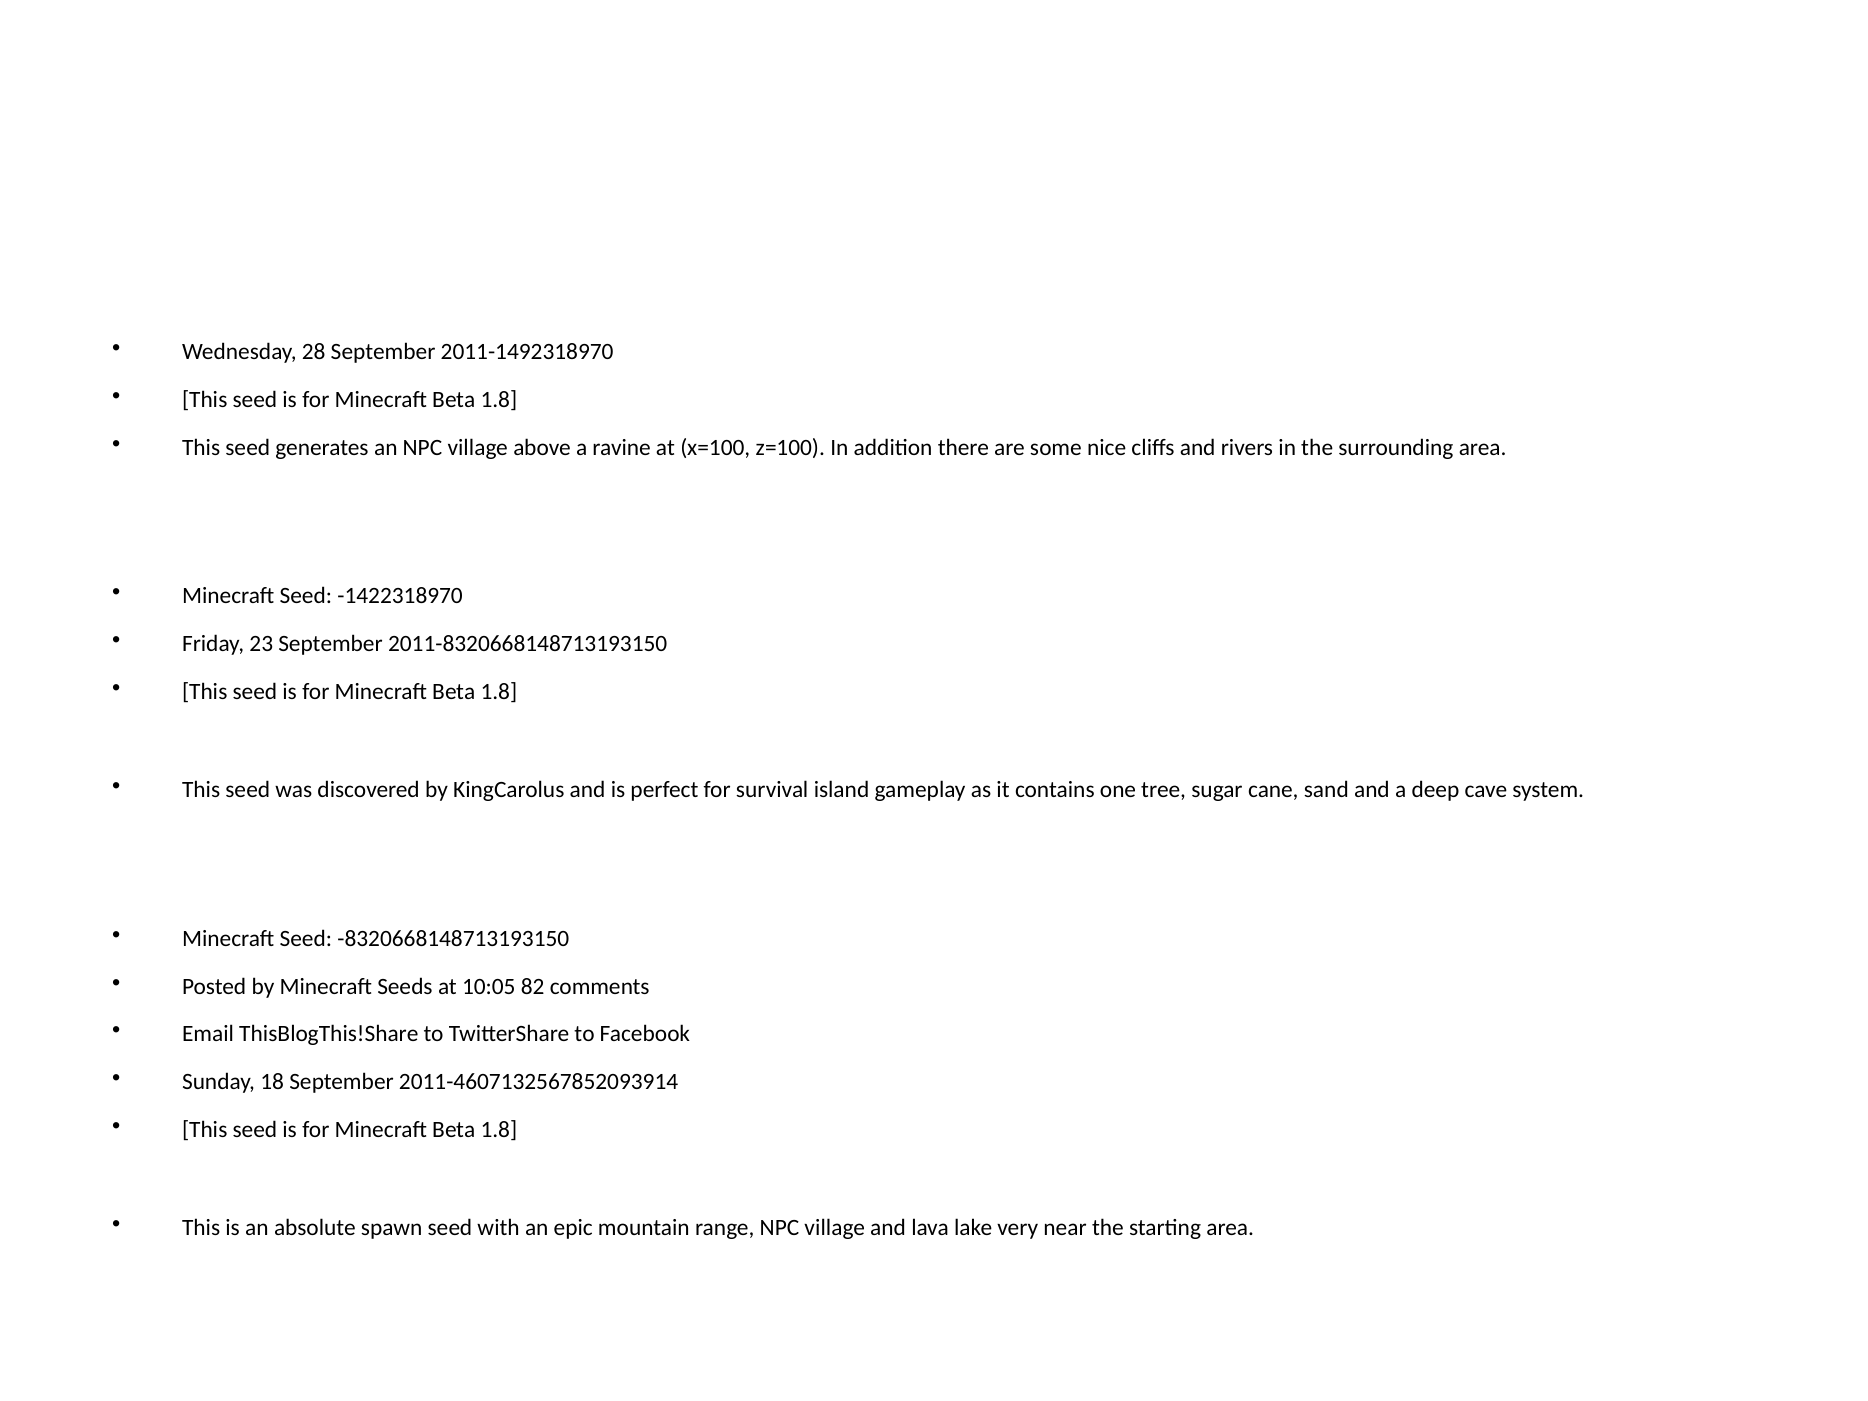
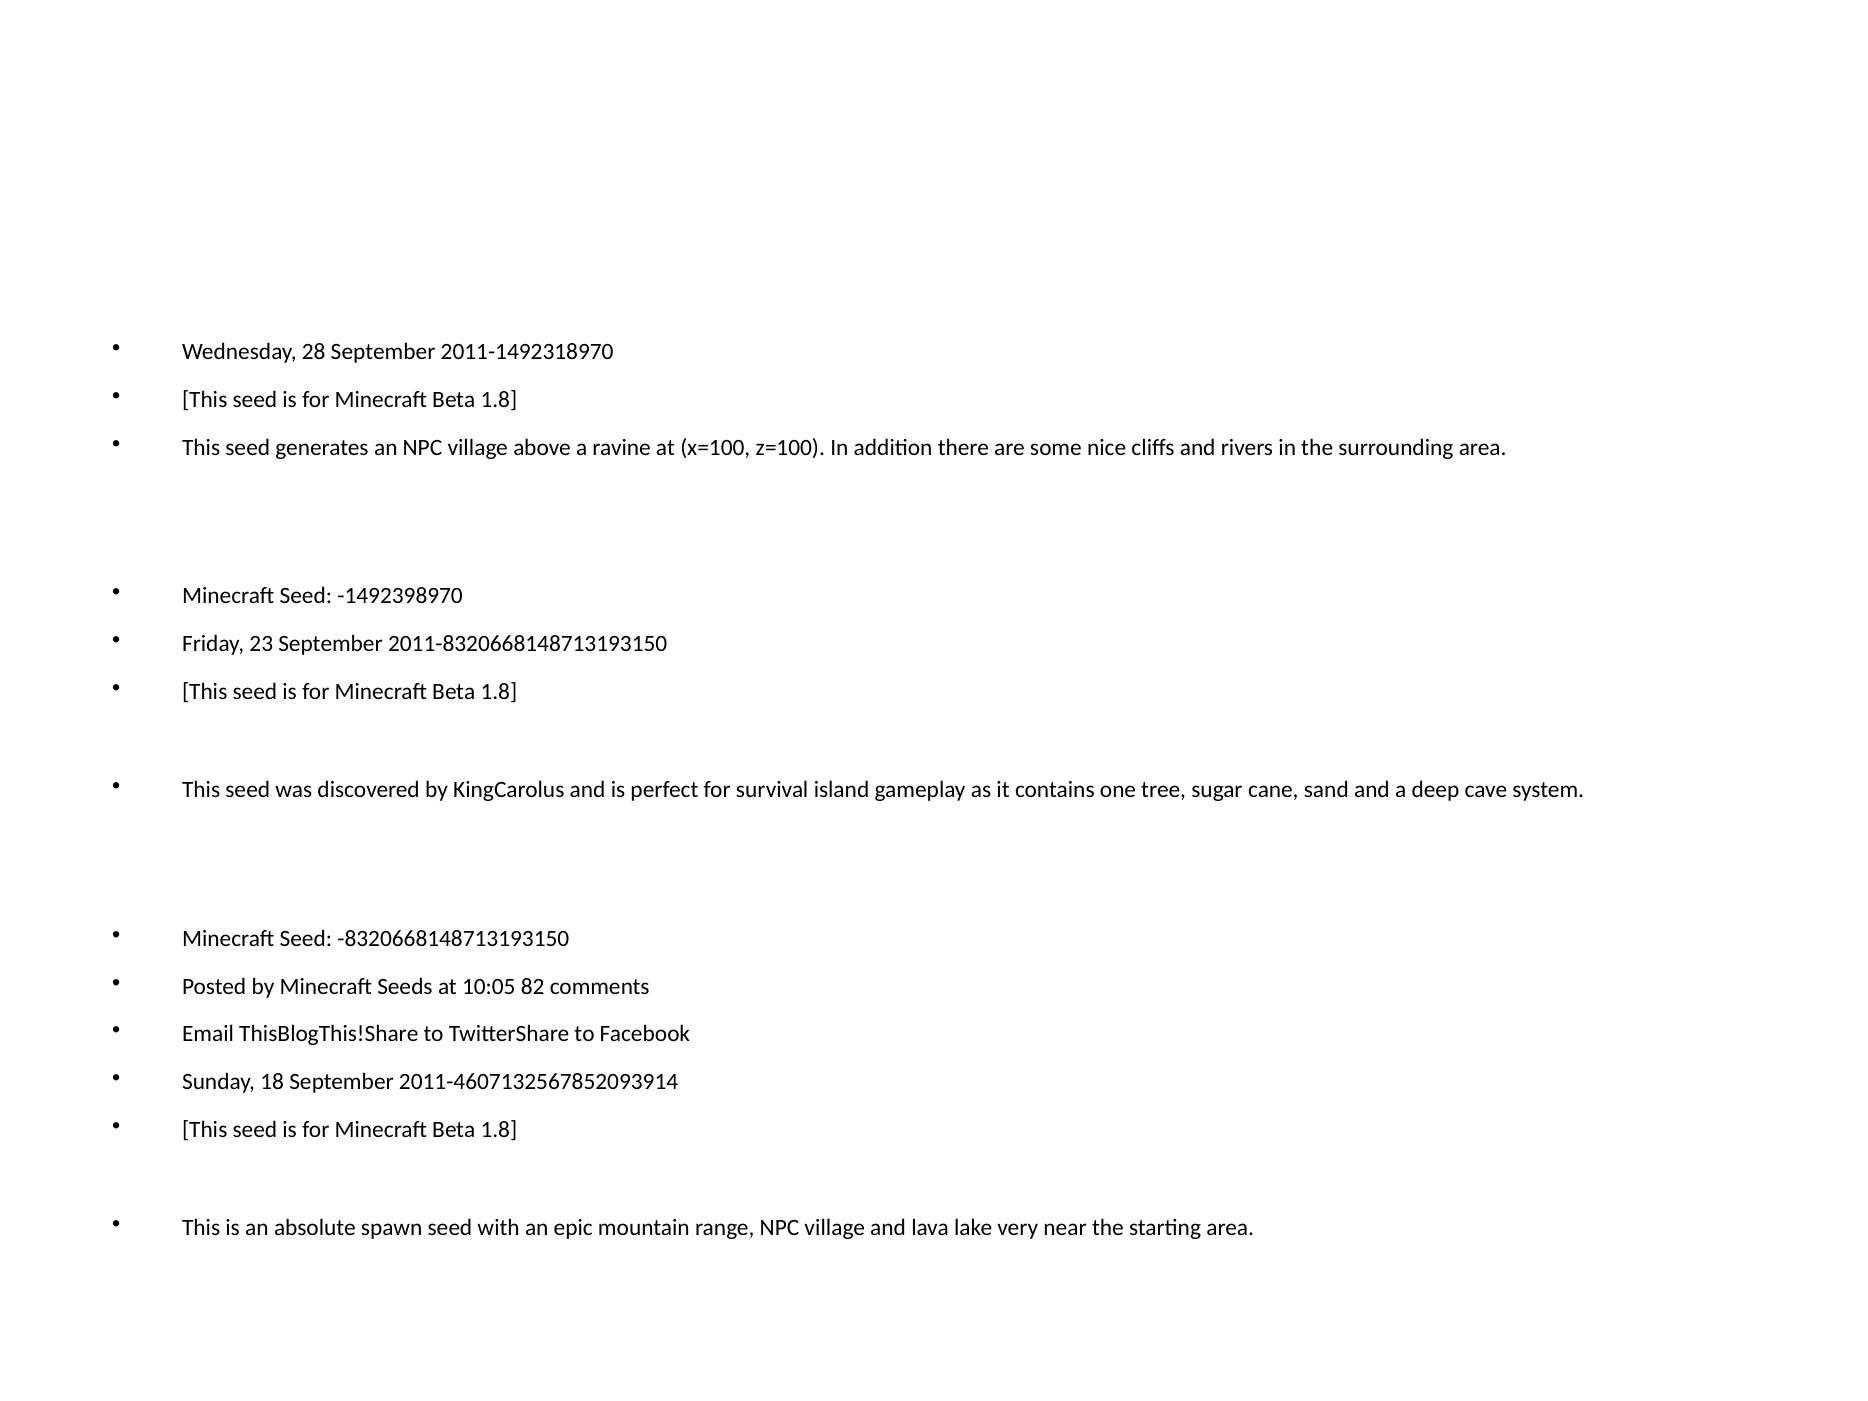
-1422318970: -1422318970 -> -1492398970 (400, 596)
